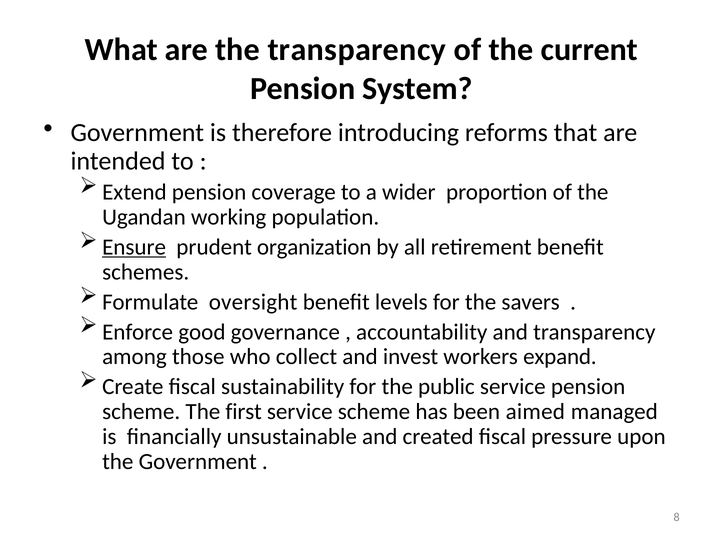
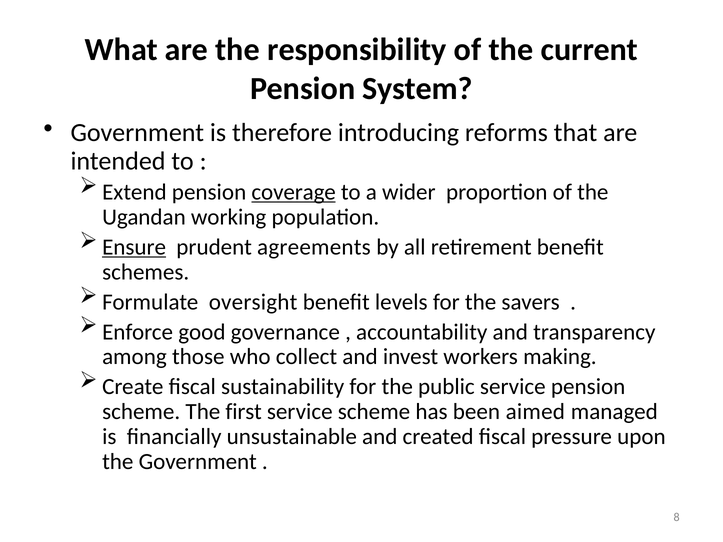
the transparency: transparency -> responsibility (357, 50)
coverage underline: none -> present (294, 192)
organization: organization -> agreements (314, 247)
expand: expand -> making (560, 357)
